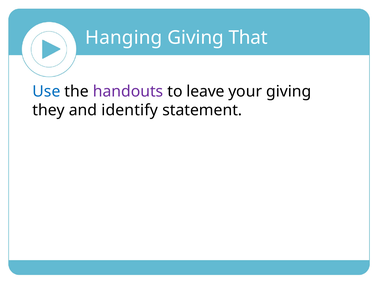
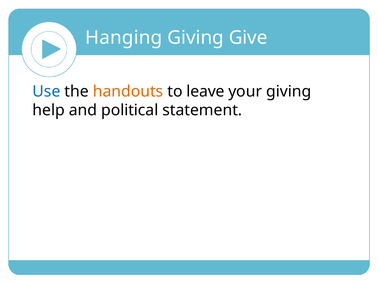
That: That -> Give (248, 38)
handouts colour: purple -> orange (128, 92)
they: they -> help (49, 110)
identify: identify -> political (130, 110)
